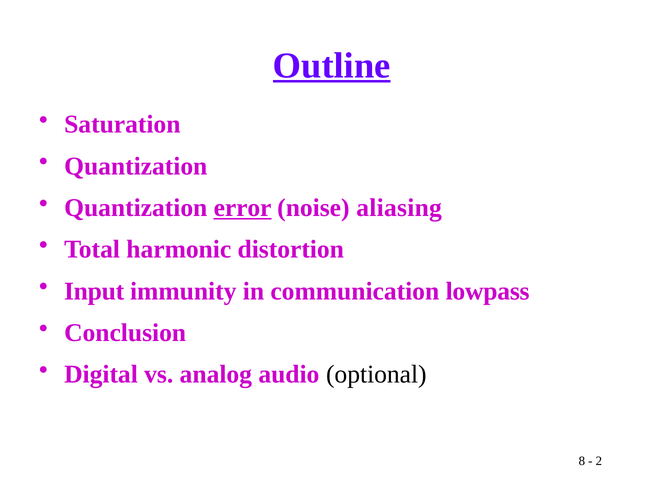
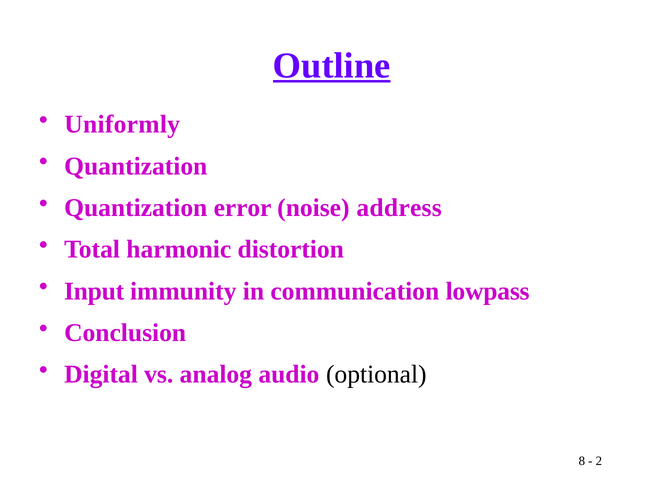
Saturation: Saturation -> Uniformly (122, 125)
error underline: present -> none (243, 208)
aliasing: aliasing -> address (399, 208)
